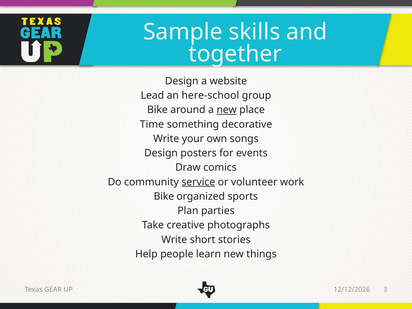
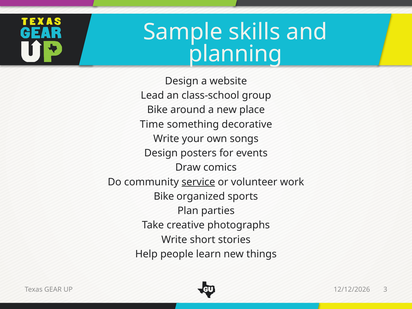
together: together -> planning (235, 54)
here-school: here-school -> class-school (210, 95)
new underline: present -> none (227, 110)
